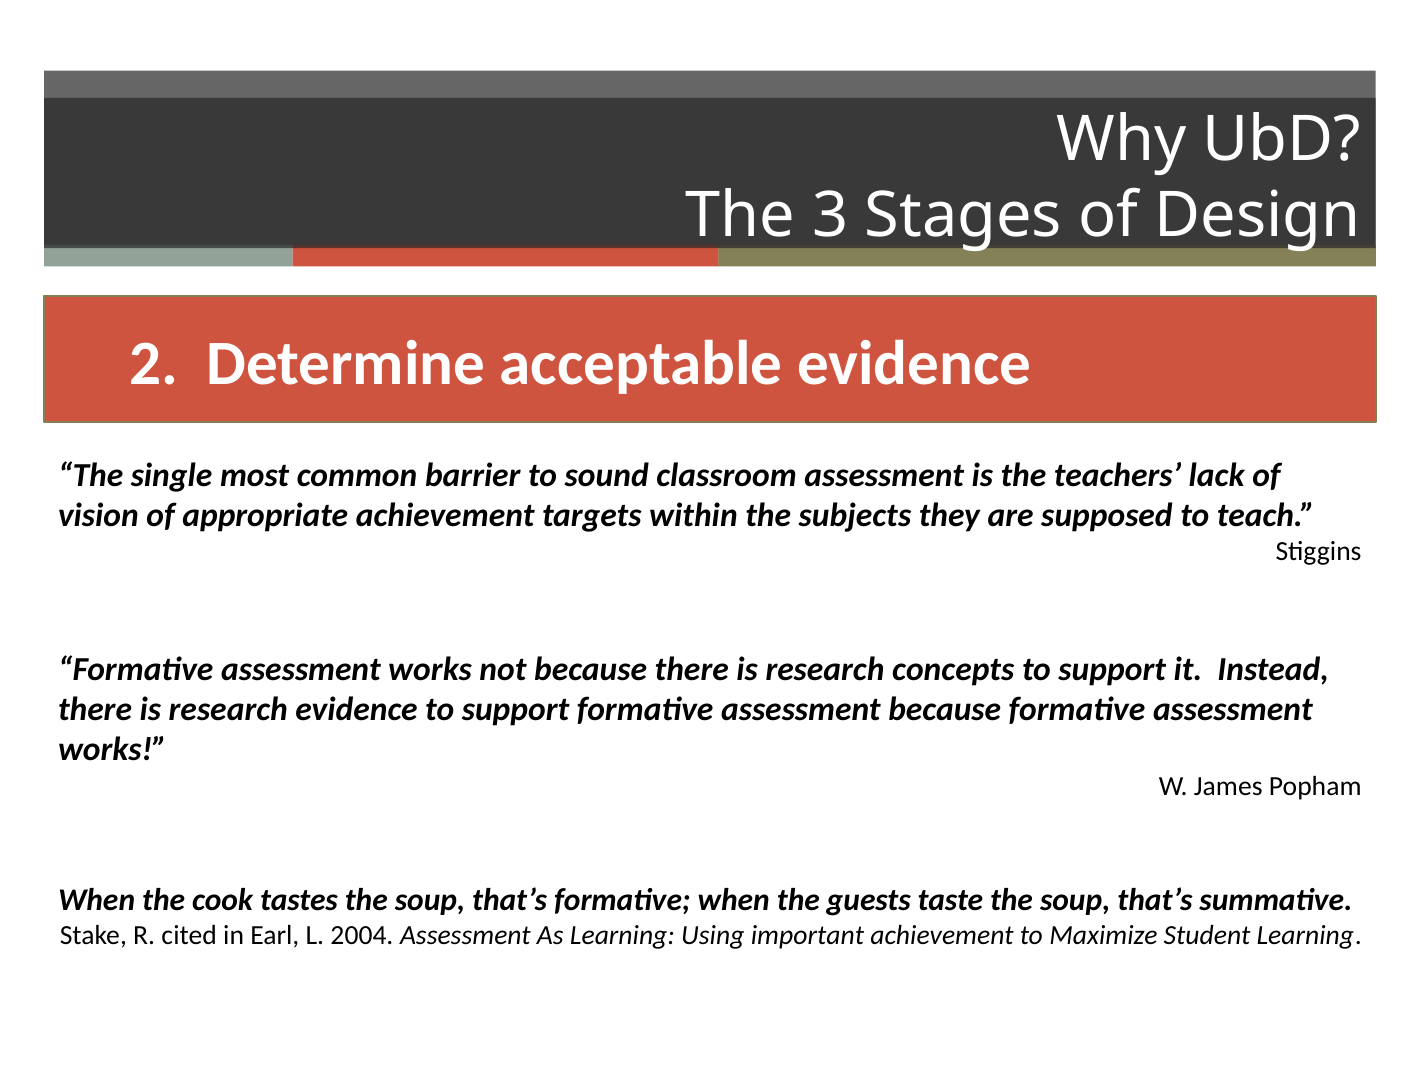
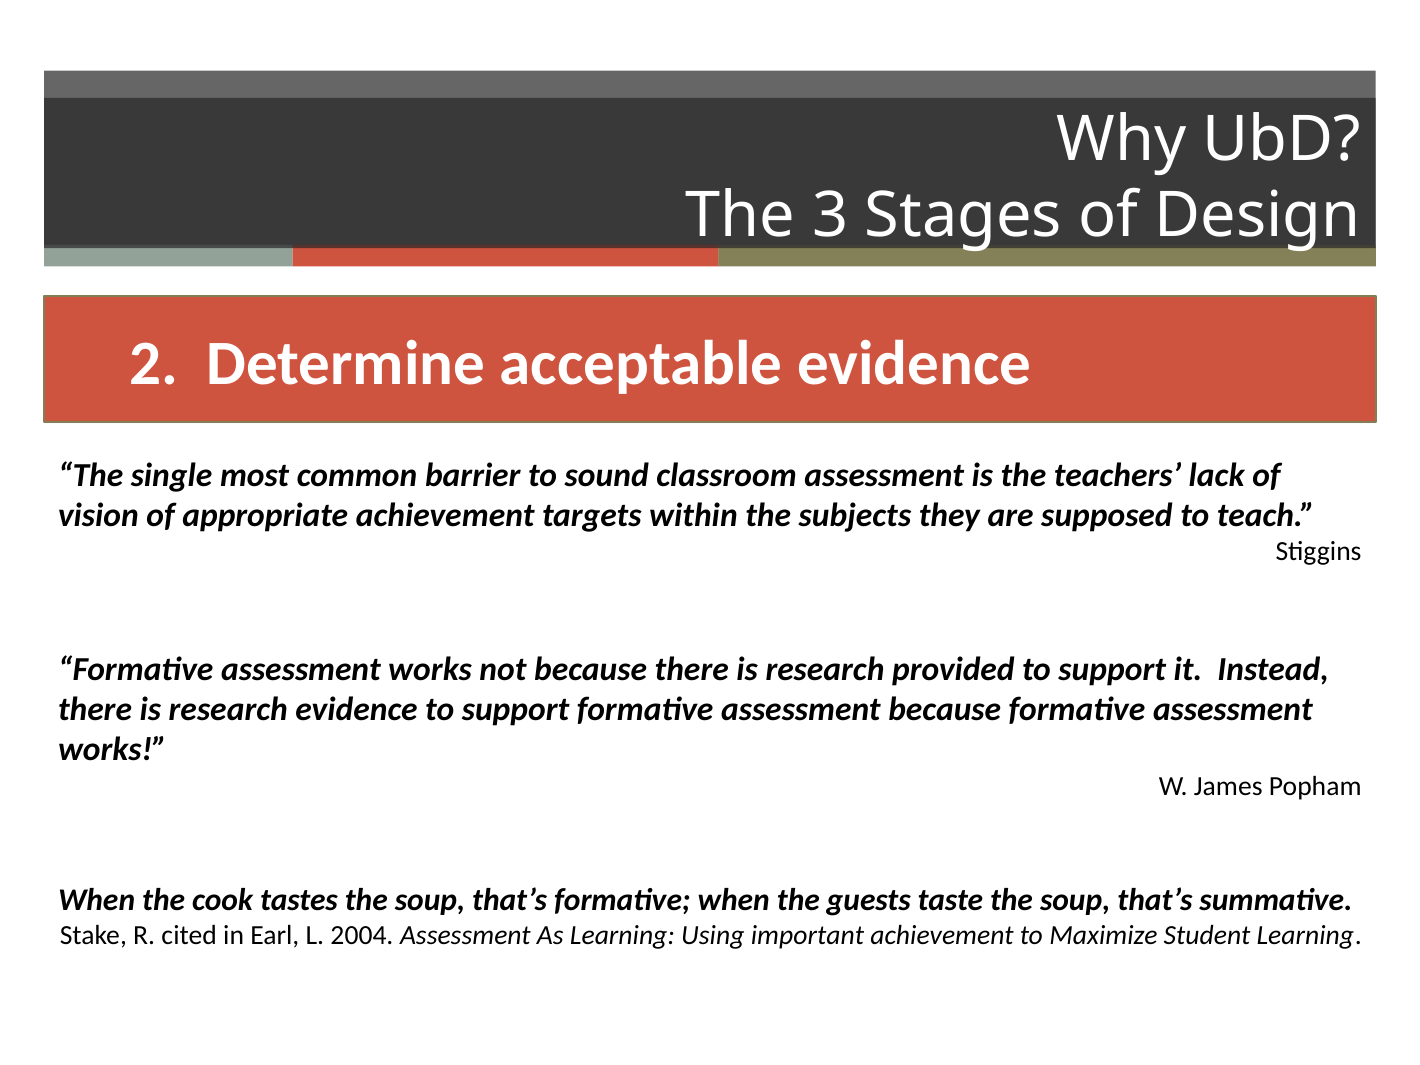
concepts: concepts -> provided (953, 669)
